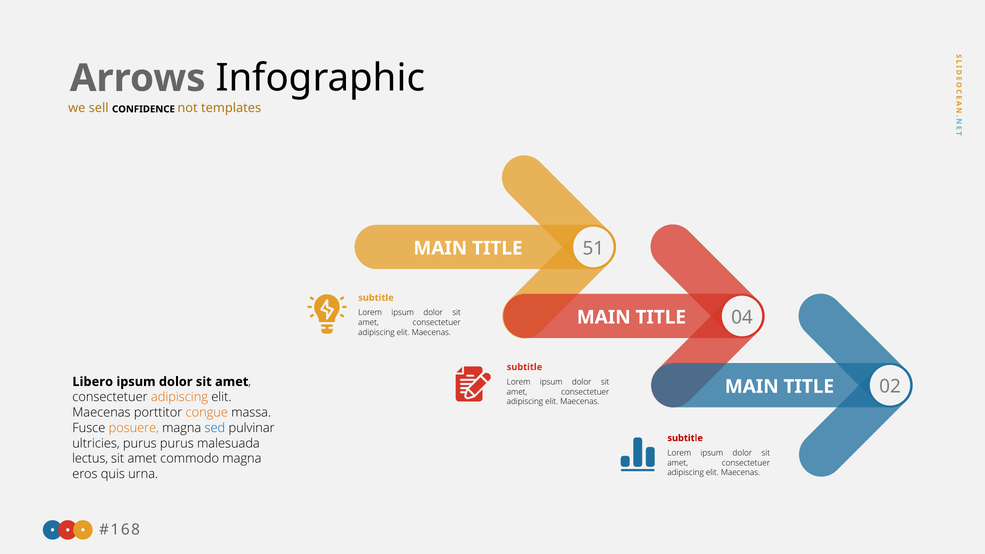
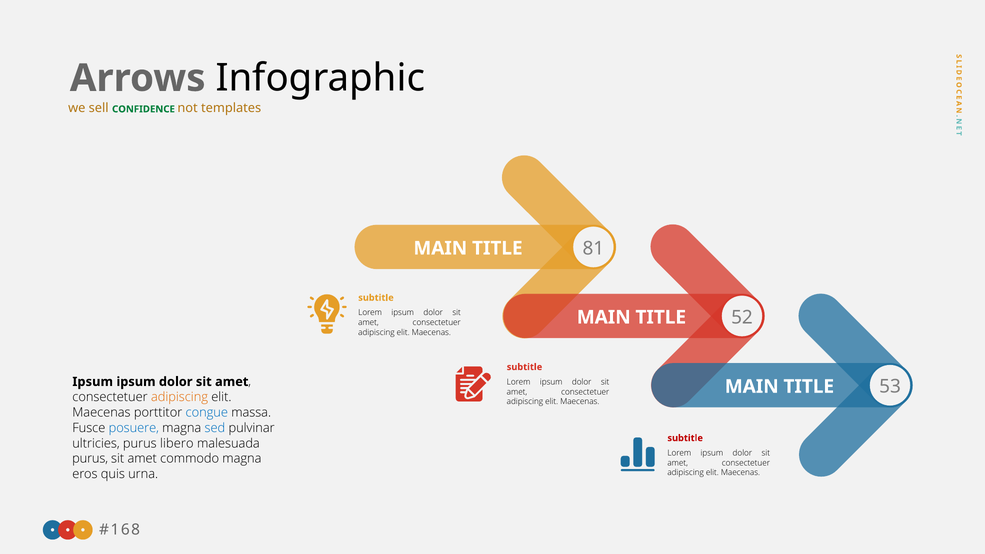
CONFIDENCE colour: black -> green (143, 109)
51: 51 -> 81 (593, 248)
04: 04 -> 52 (742, 317)
Libero: Libero -> Ipsum (93, 382)
02: 02 -> 53 (890, 387)
congue colour: orange -> blue (207, 413)
posuere colour: orange -> blue (134, 428)
purus purus: purus -> libero (177, 443)
lectus: lectus -> purus (90, 459)
